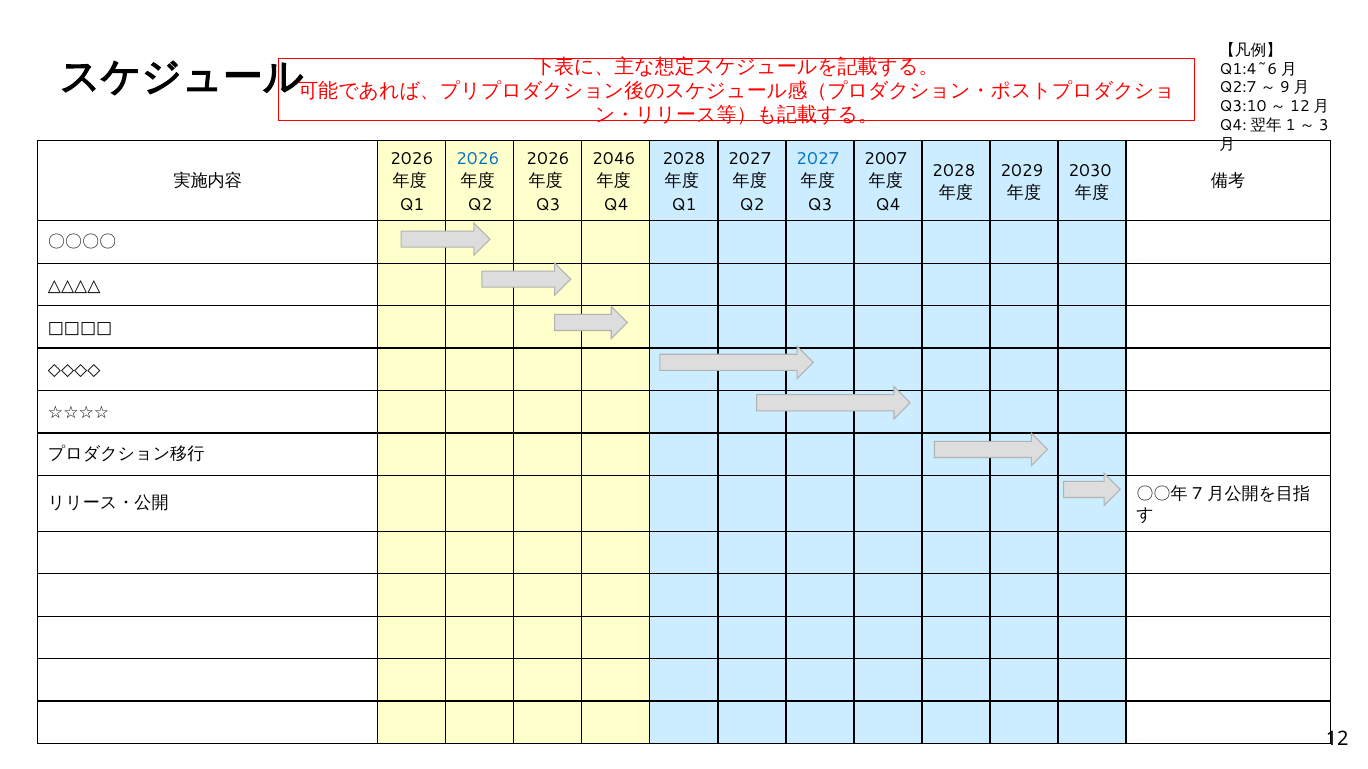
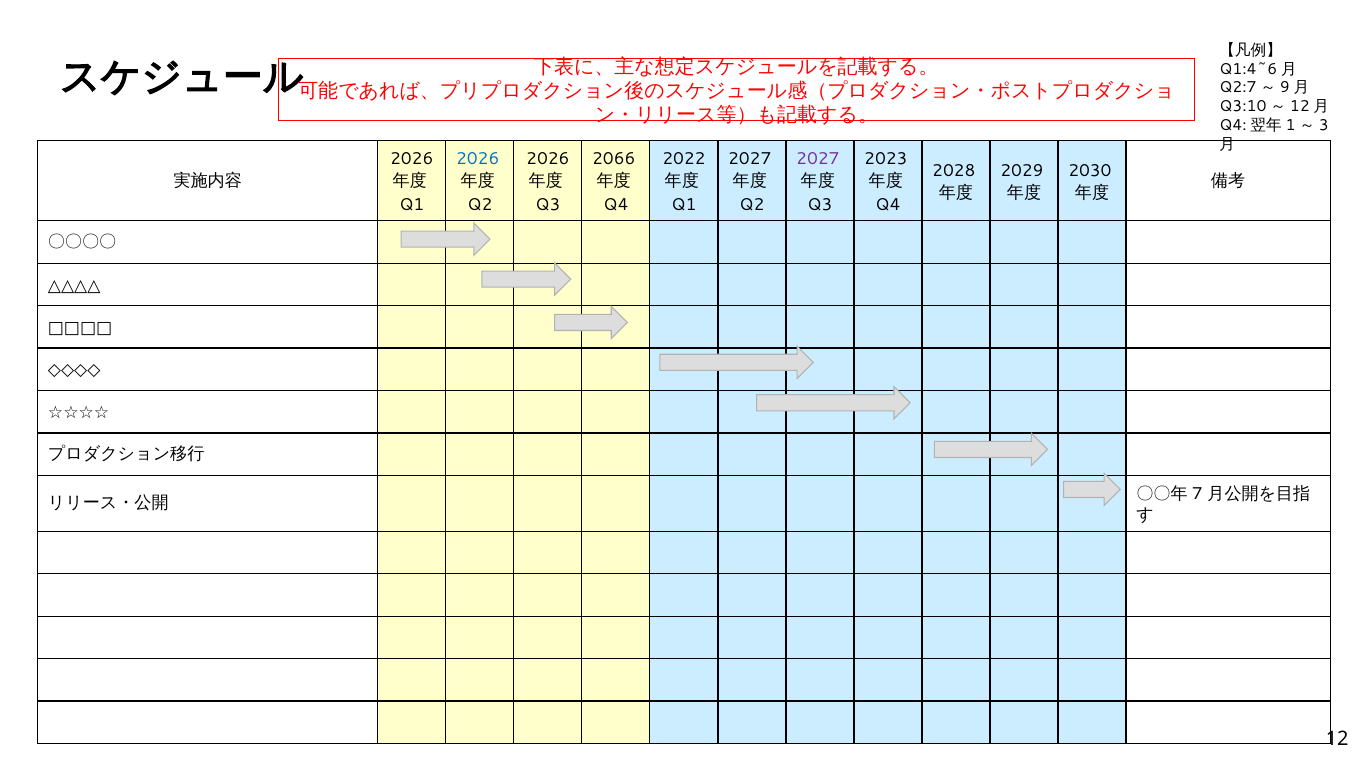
2046: 2046 -> 2066 (614, 159)
2028: 2028 -> 2022 (684, 159)
2027 colour: blue -> purple (818, 159)
2007: 2007 -> 2023 (886, 159)
